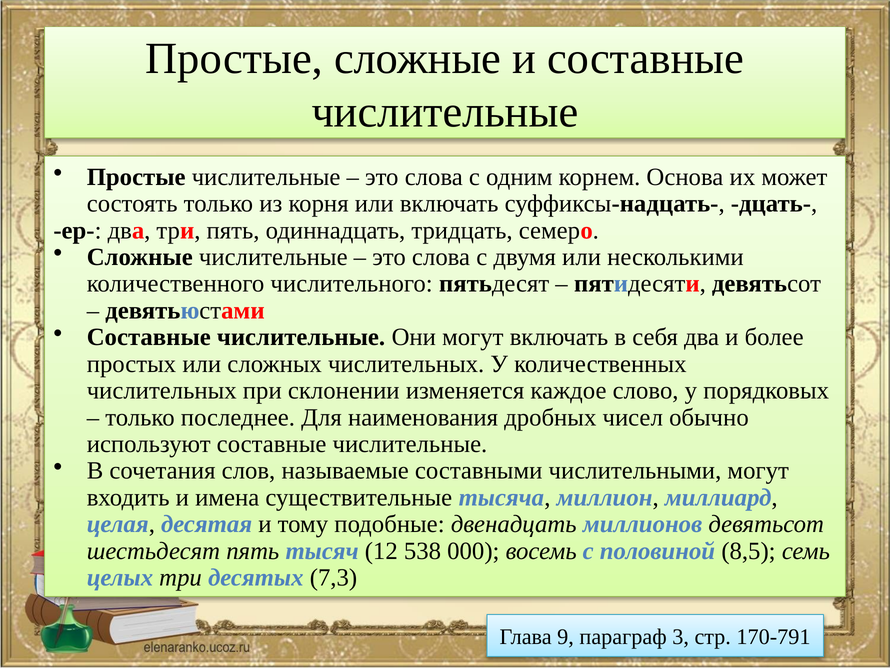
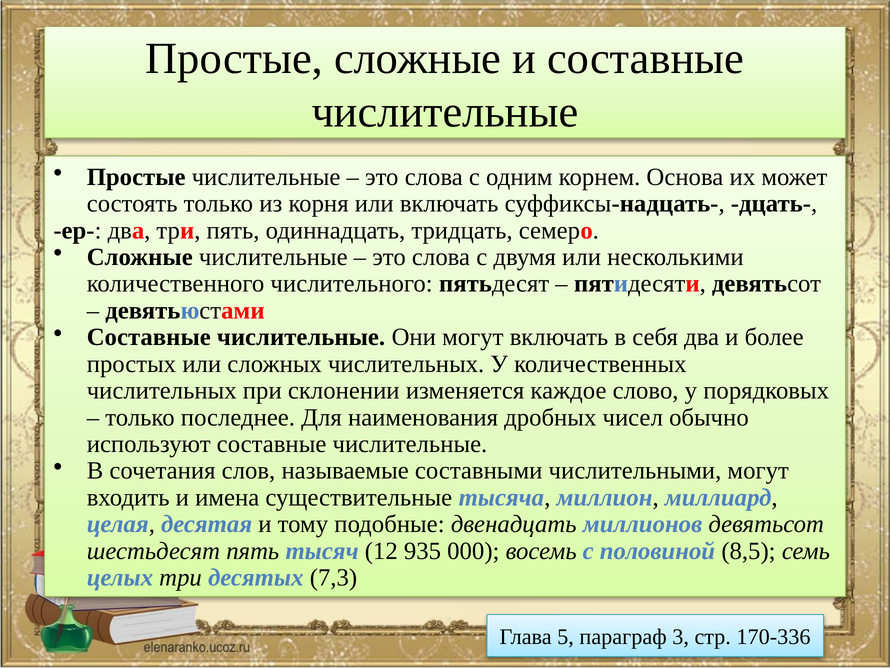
538: 538 -> 935 (422, 551)
9: 9 -> 5 (566, 637)
170-791: 170-791 -> 170-336 (774, 637)
